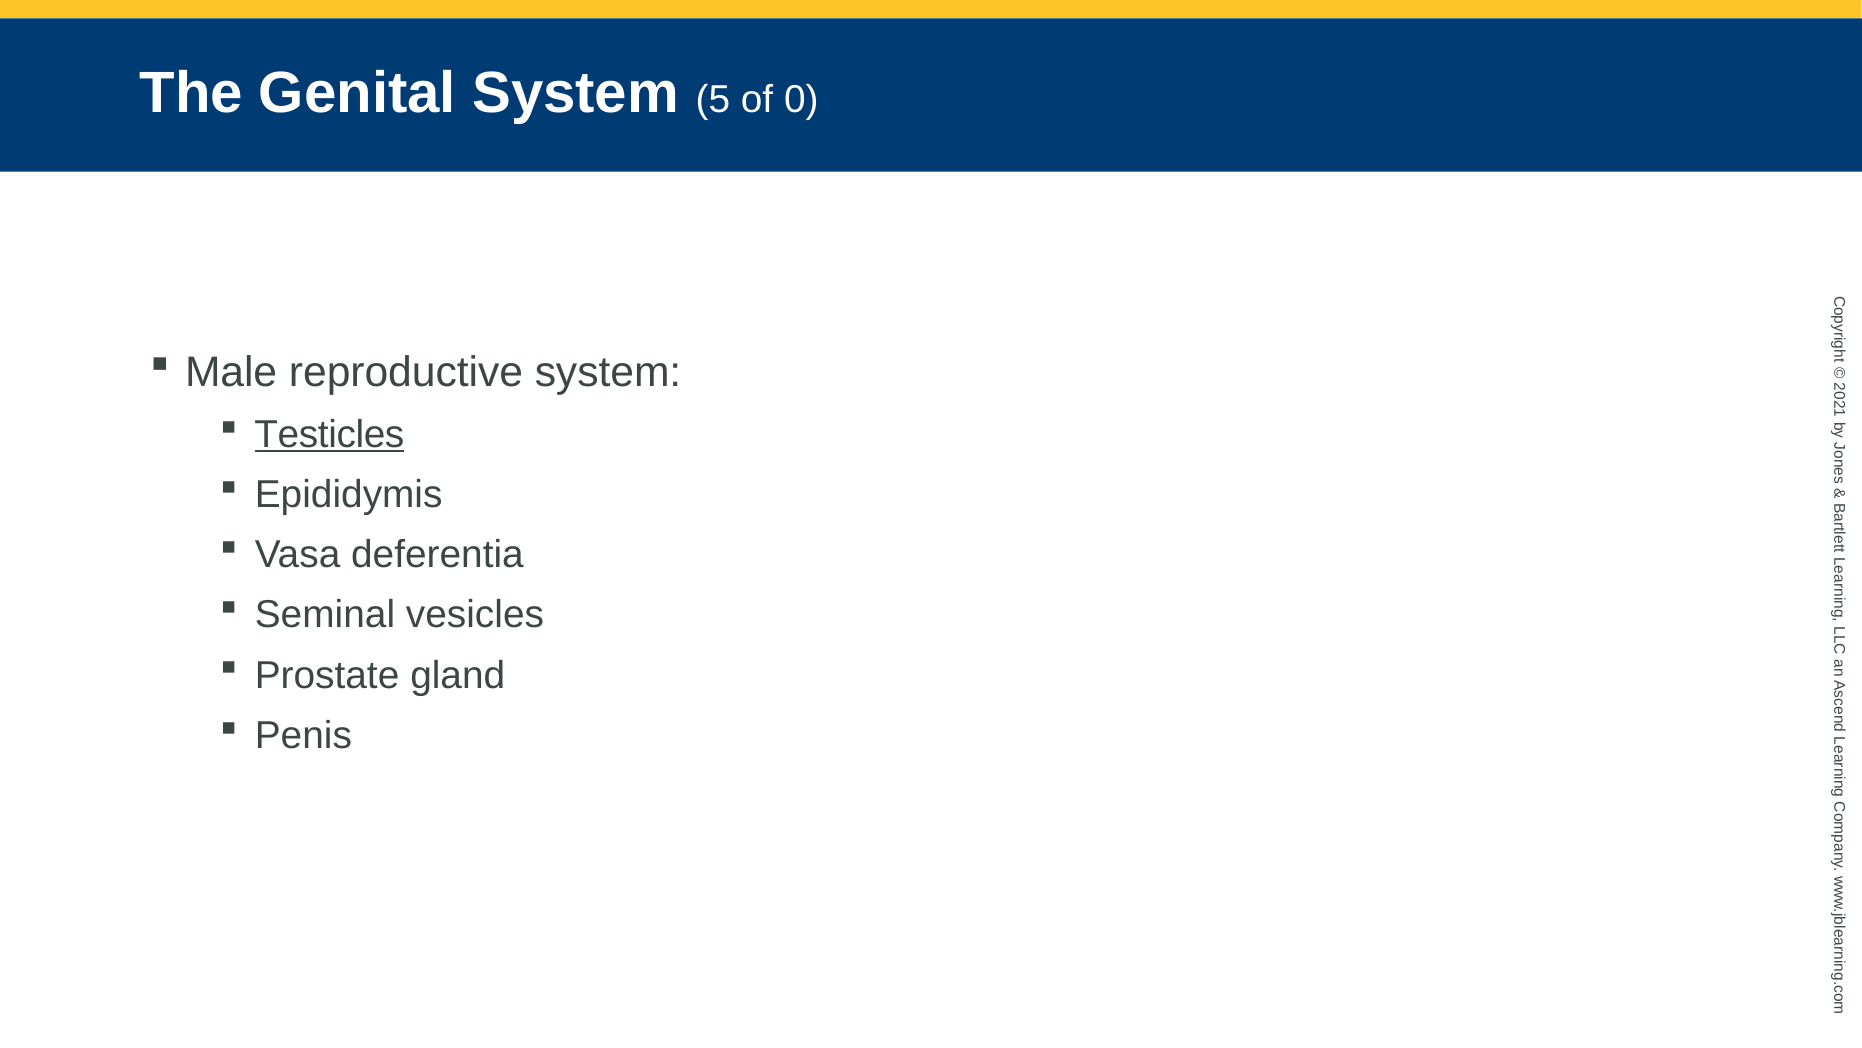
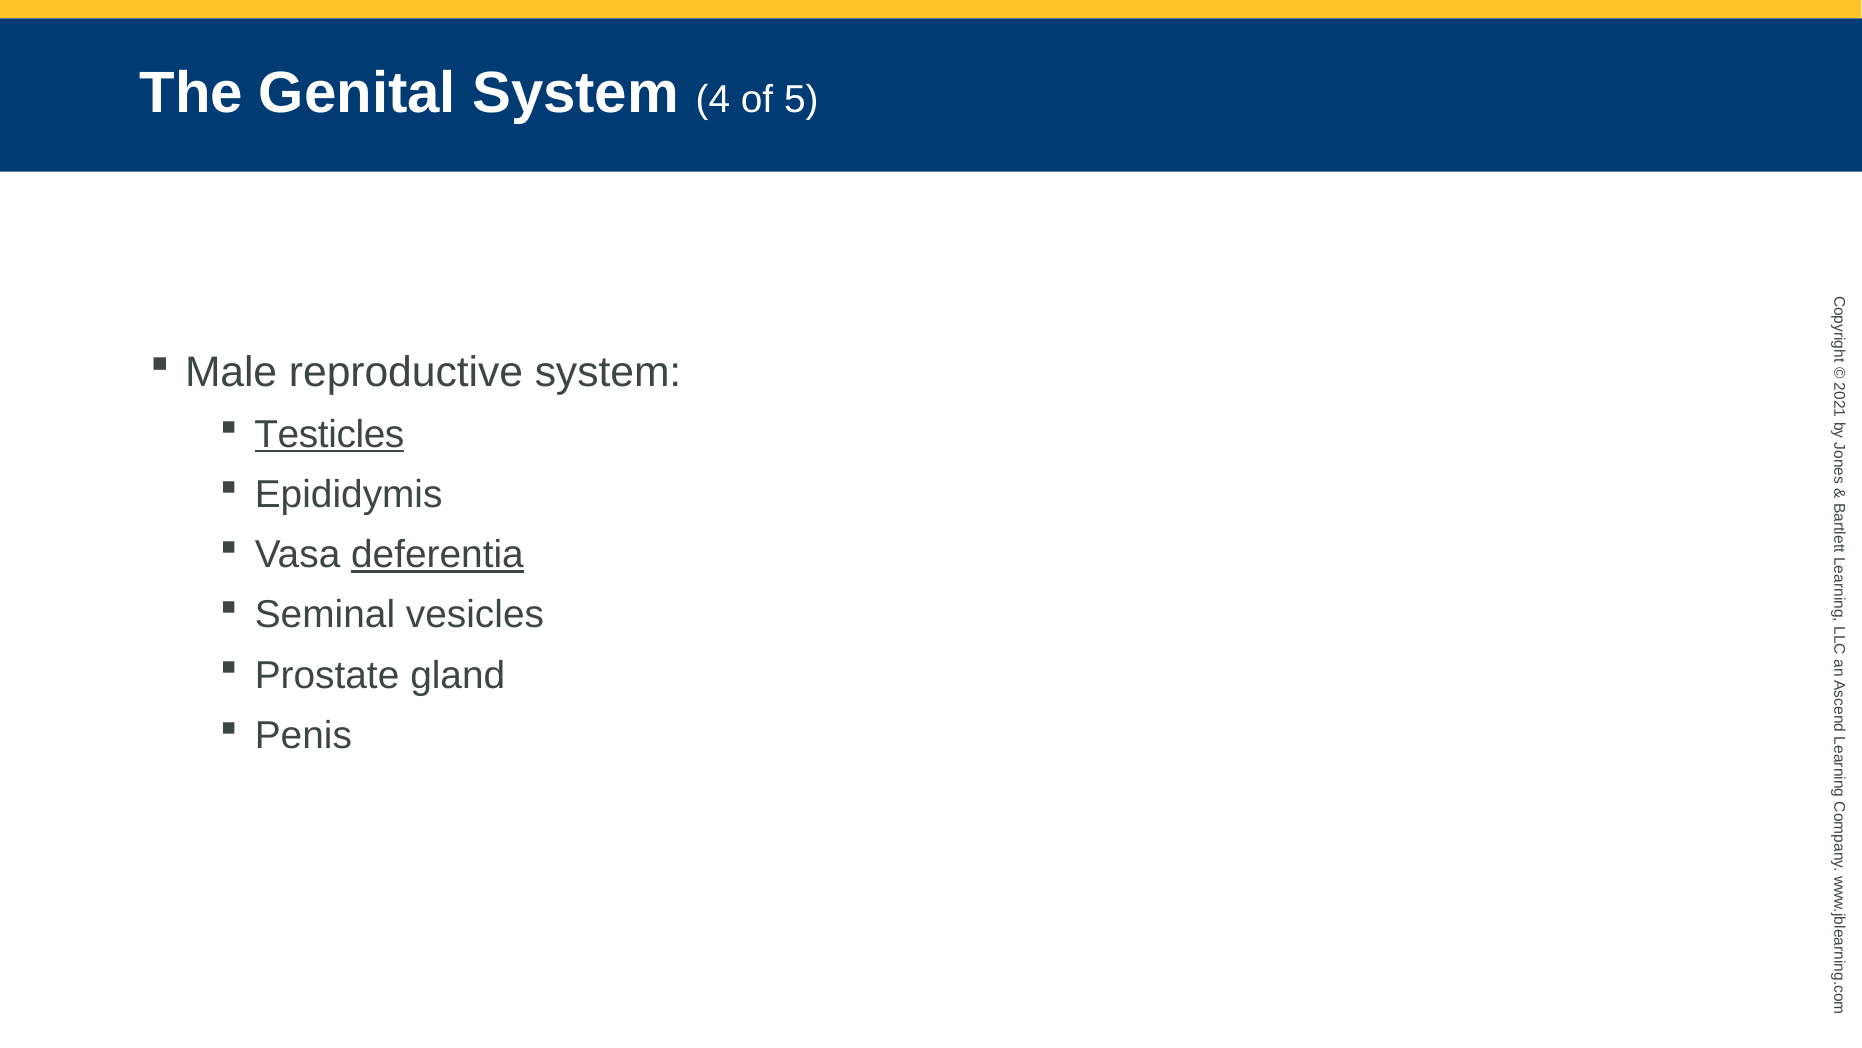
5: 5 -> 4 (713, 100)
of 0: 0 -> 5 (801, 100)
deferentia underline: none -> present (437, 555)
